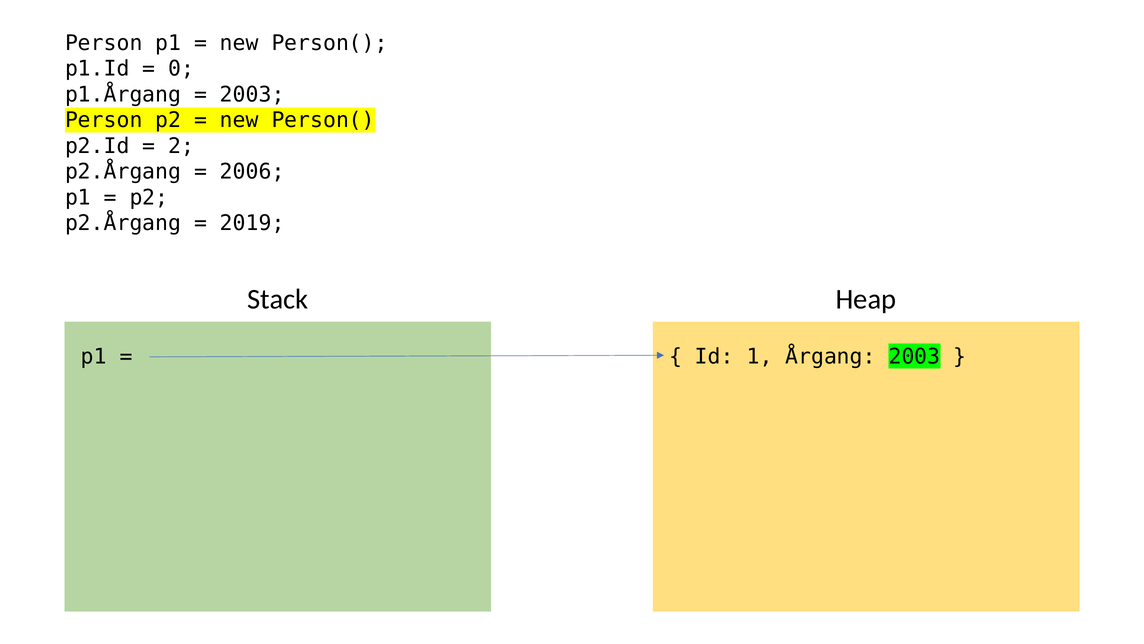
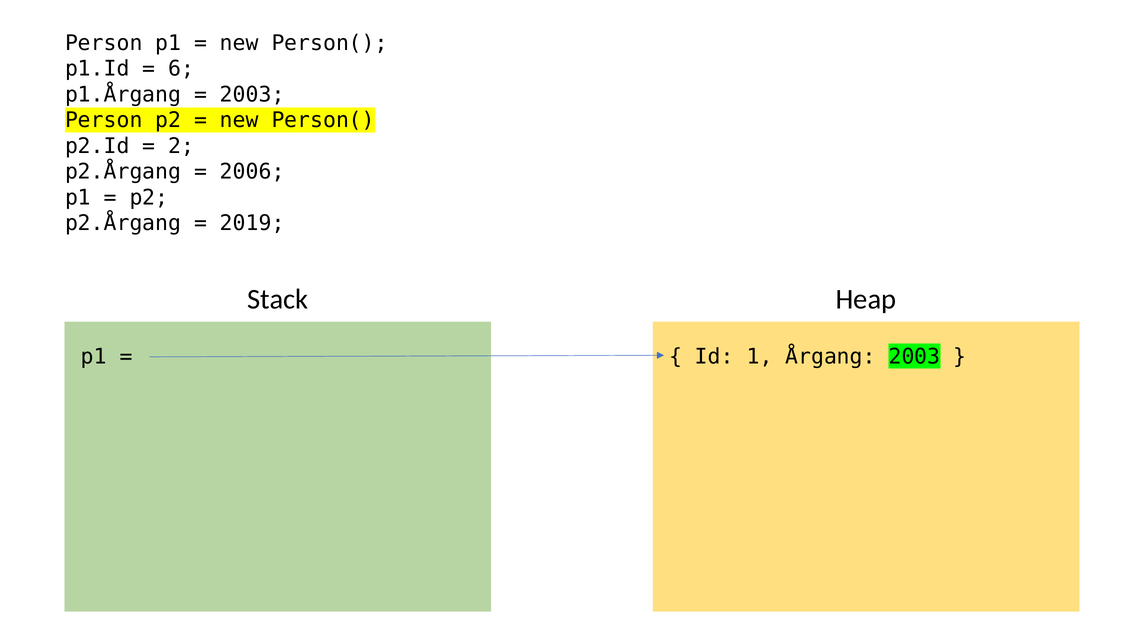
0: 0 -> 6 (181, 69)
